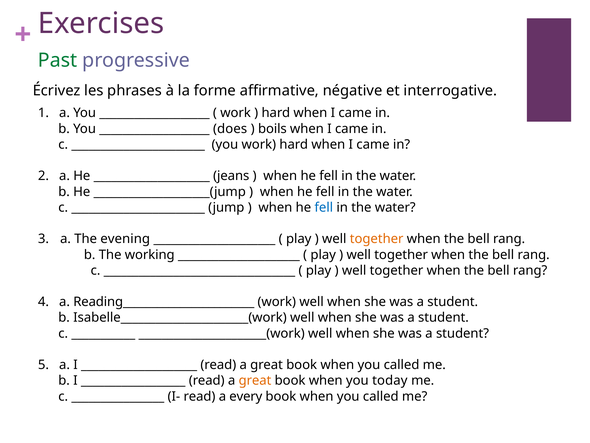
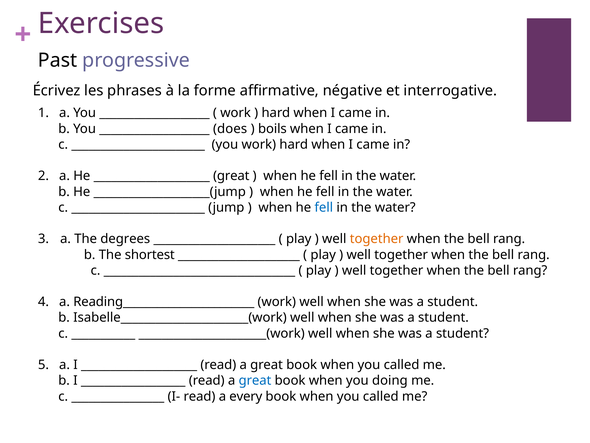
Past colour: green -> black (58, 60)
jeans: jeans -> great (231, 176)
evening: evening -> degrees (125, 239)
working: working -> shortest (150, 254)
great colour: orange -> blue (255, 380)
today: today -> doing (390, 380)
